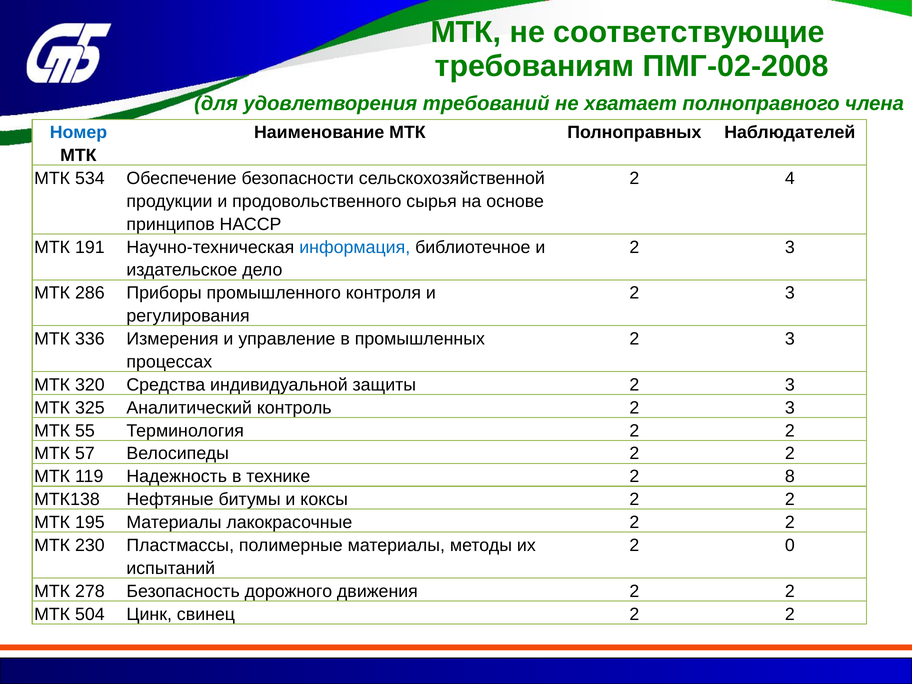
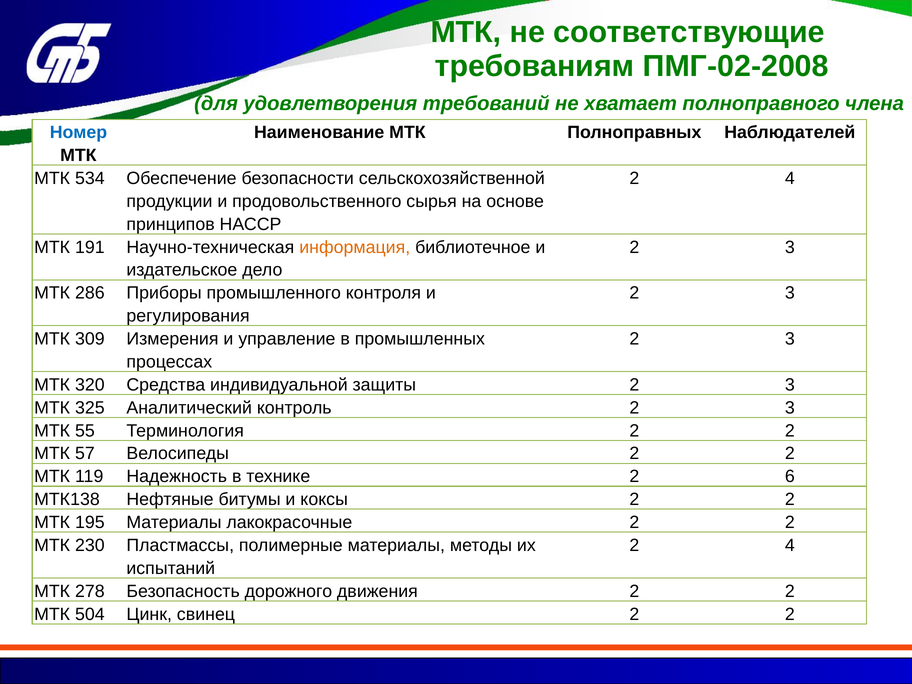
информация colour: blue -> orange (355, 247)
336: 336 -> 309 (90, 339)
8: 8 -> 6 (790, 477)
0: 0 -> 4 (790, 545)
